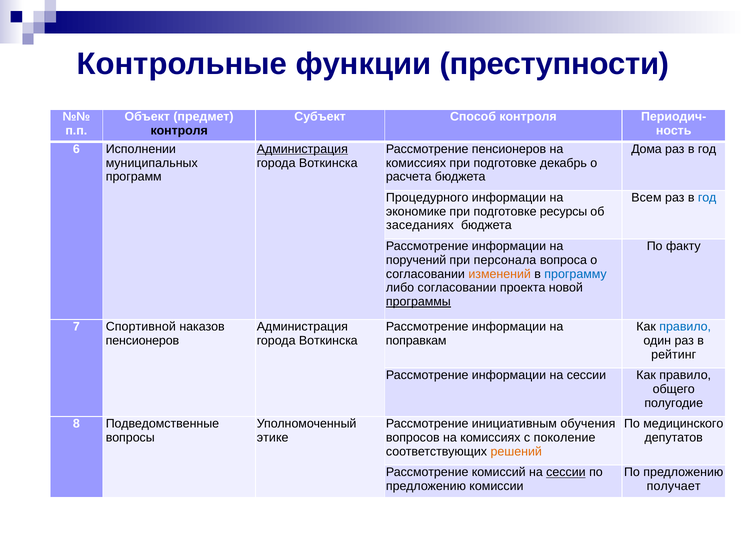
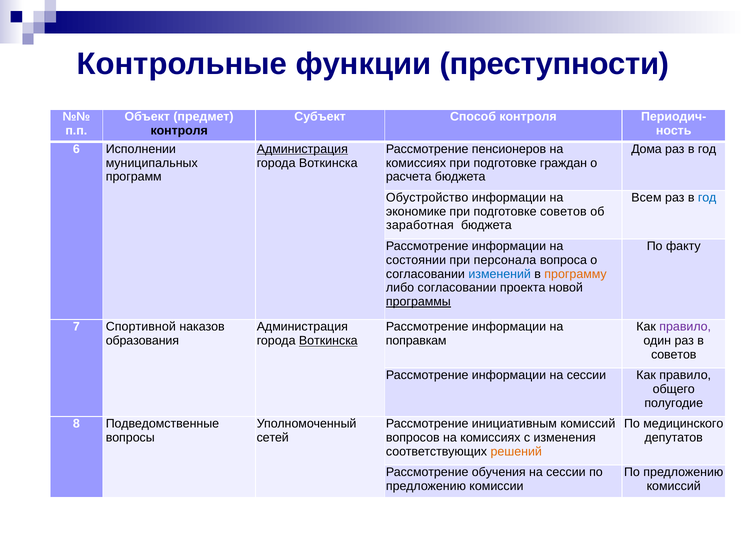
декабрь: декабрь -> граждан (564, 163)
Процедурного: Процедурного -> Обустройство (427, 197)
подготовке ресурсы: ресурсы -> советов (563, 211)
заседаниях: заседаниях -> заработная (420, 225)
поручений: поручений -> состоянии (416, 260)
изменений colour: orange -> blue (500, 274)
программу colour: blue -> orange (575, 274)
правило colour: blue -> purple (685, 327)
пенсионеров: пенсионеров -> образования (142, 340)
Воткинска underline: none -> present (328, 340)
рейтинг: рейтинг -> советов (674, 354)
инициативным обучения: обучения -> комиссий (588, 423)
этике: этике -> сетей (273, 437)
поколение: поколение -> изменения (565, 437)
комиссий: комиссий -> обучения (499, 472)
сессии underline: present -> none (566, 472)
получает: получает -> комиссий (674, 486)
